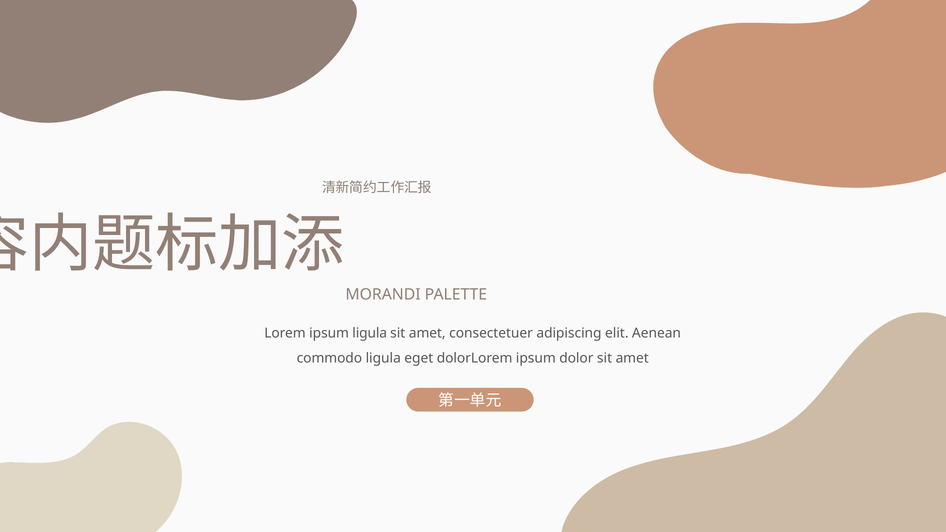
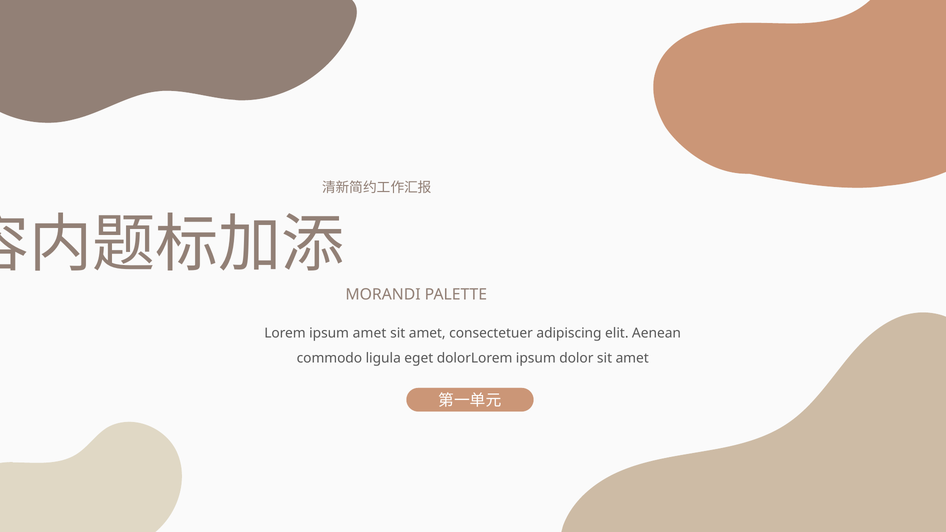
ipsum ligula: ligula -> amet (370, 333)
